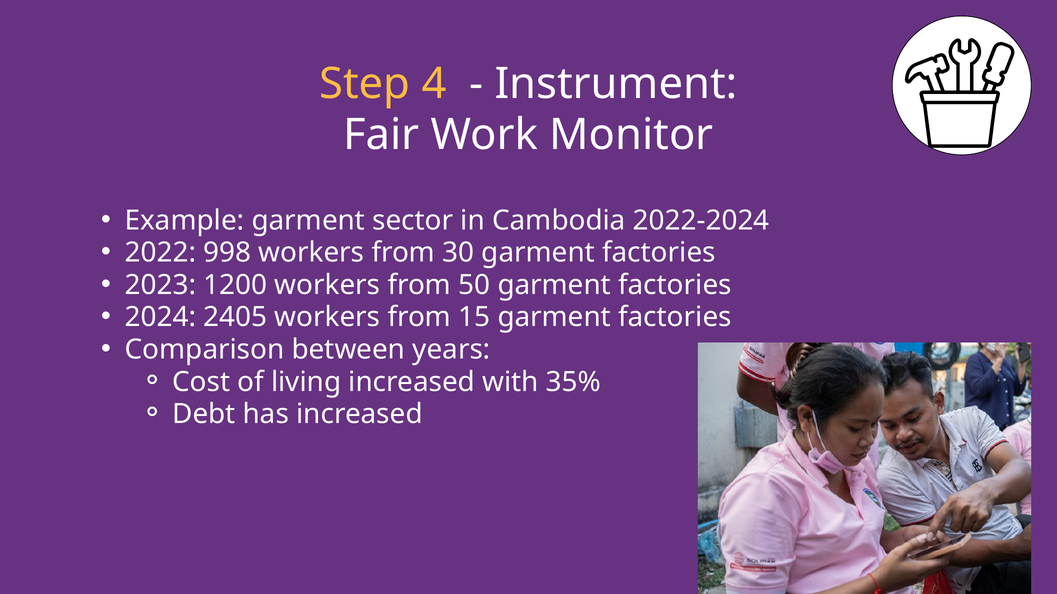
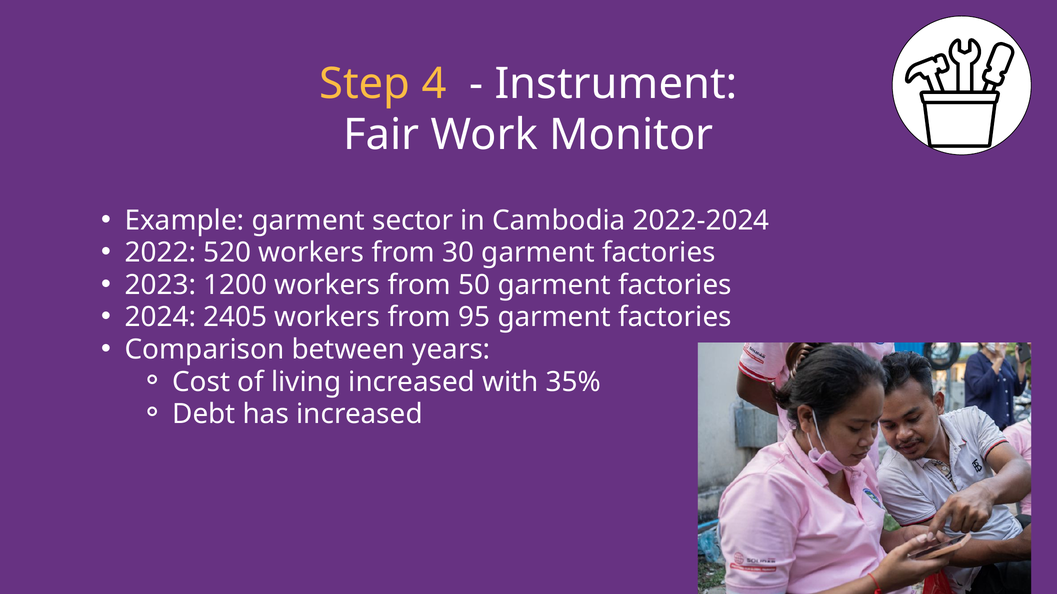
998: 998 -> 520 (227, 253)
15: 15 -> 95 (474, 318)
